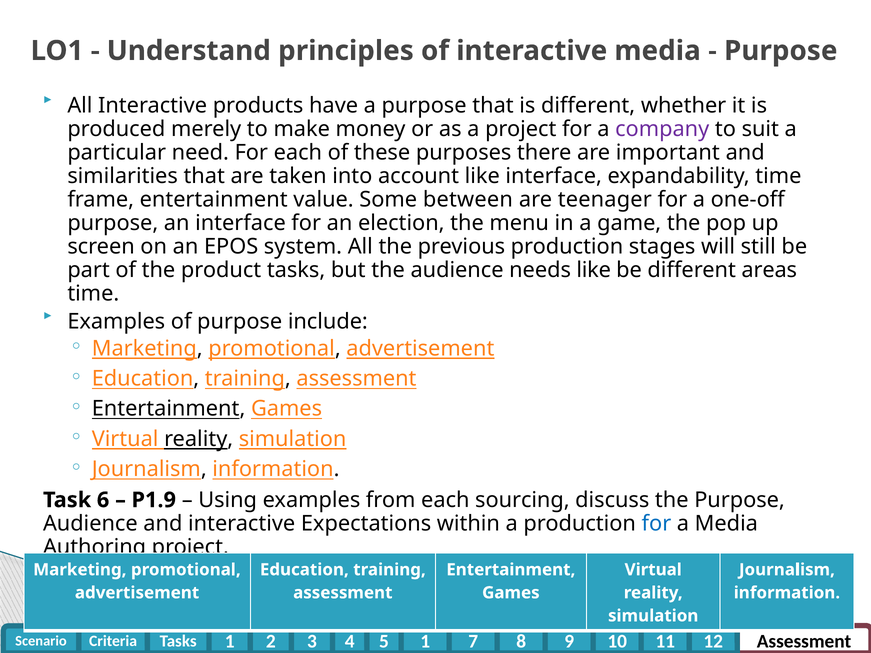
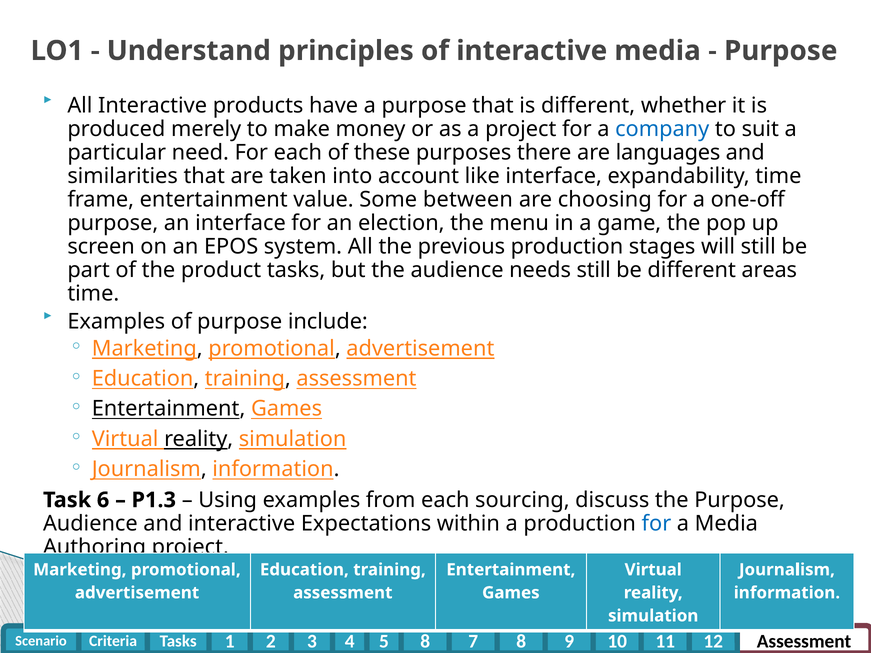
company colour: purple -> blue (662, 129)
important: important -> languages (668, 152)
teenager: teenager -> choosing (605, 200)
needs like: like -> still (594, 270)
P1.9: P1.9 -> P1.3 (154, 500)
1: 1 -> 8 (425, 642)
